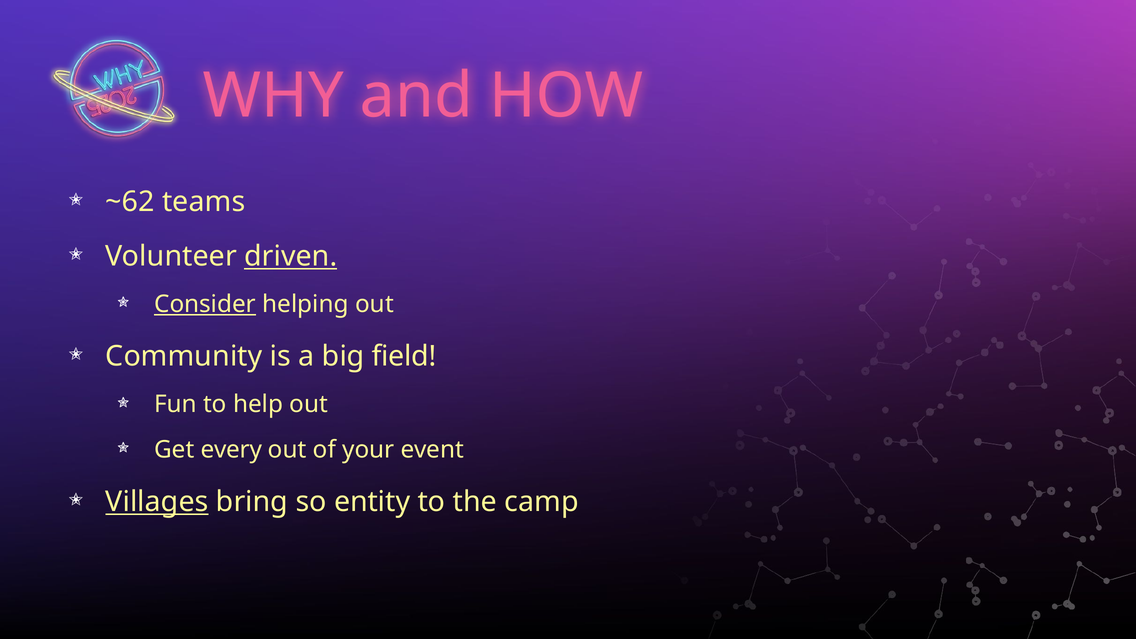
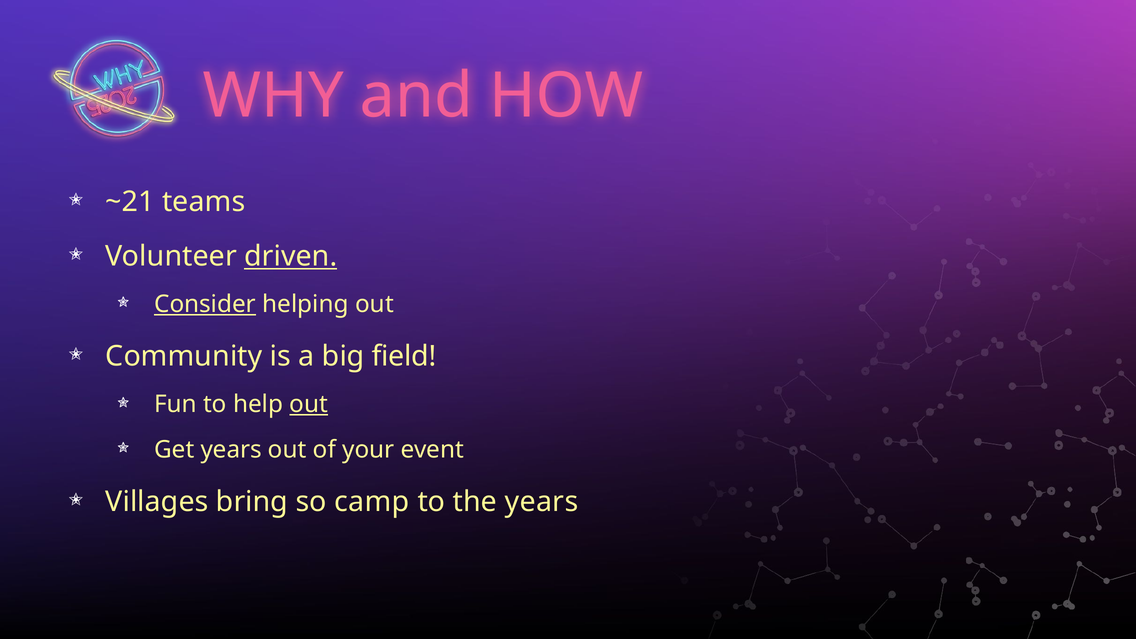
~62: ~62 -> ~21 (130, 202)
out underline: none -> present (309, 404)
Get every: every -> years (231, 450)
Villages underline: present -> none (157, 502)
entity: entity -> camp (372, 502)
the camp: camp -> years (542, 502)
